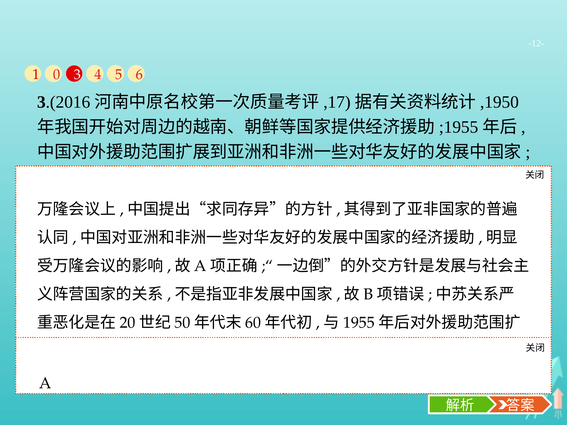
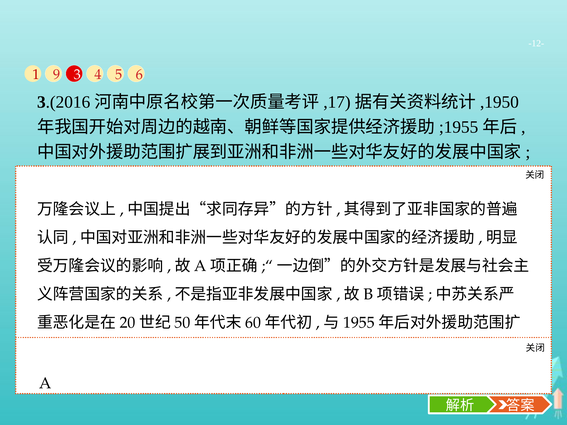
0: 0 -> 9 (57, 75)
